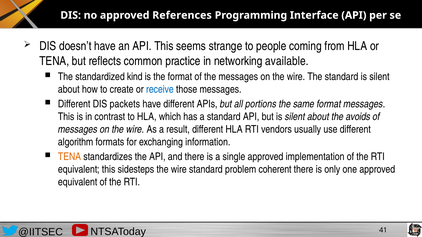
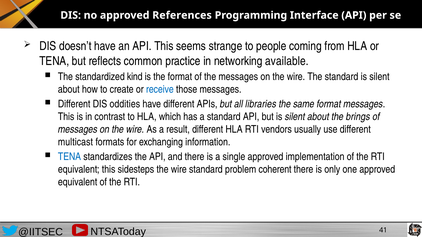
packets: packets -> oddities (125, 104)
portions: portions -> libraries (261, 104)
avoids: avoids -> brings (358, 117)
algorithm: algorithm -> multicast (75, 142)
TENA colour: orange -> blue (69, 157)
